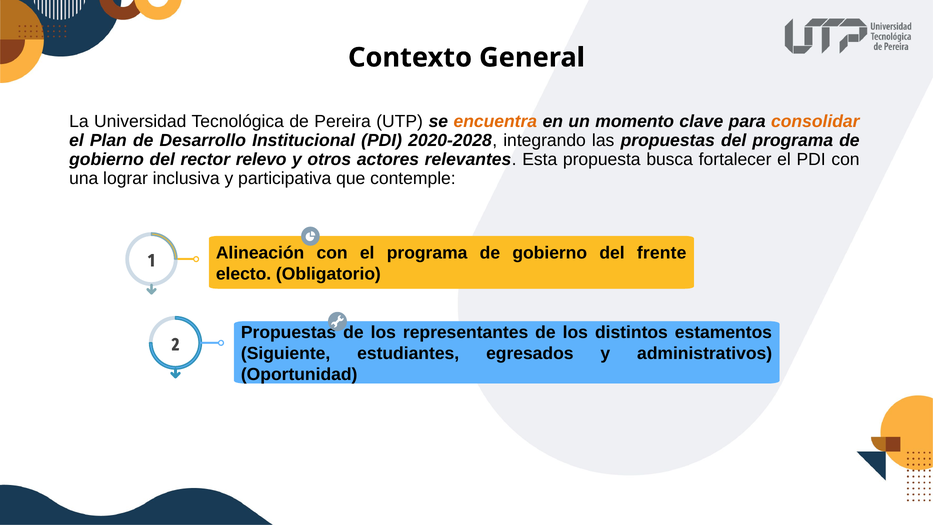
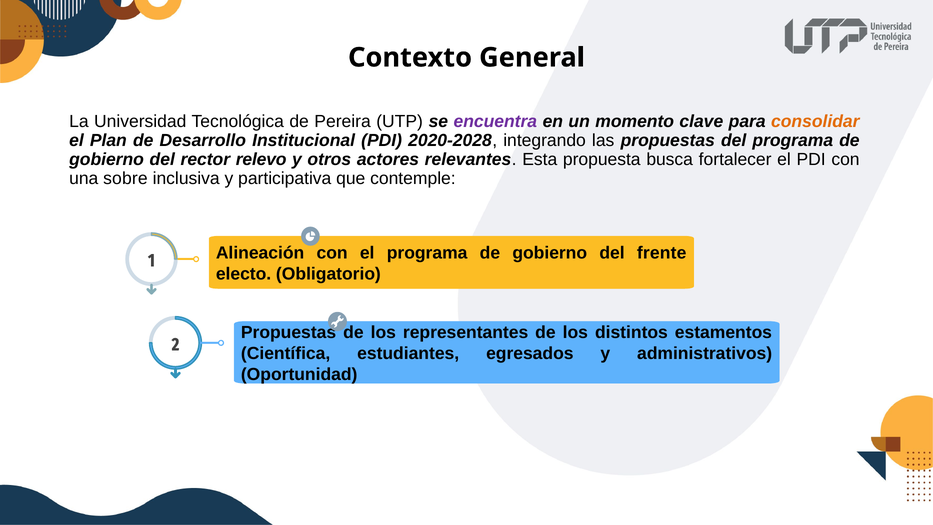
encuentra colour: orange -> purple (495, 122)
lograr: lograr -> sobre (125, 178)
Siguiente: Siguiente -> Científica (286, 353)
